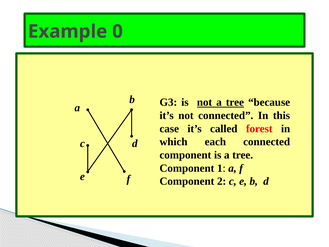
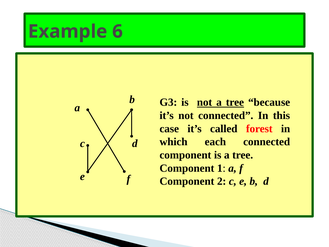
0: 0 -> 6 (117, 31)
